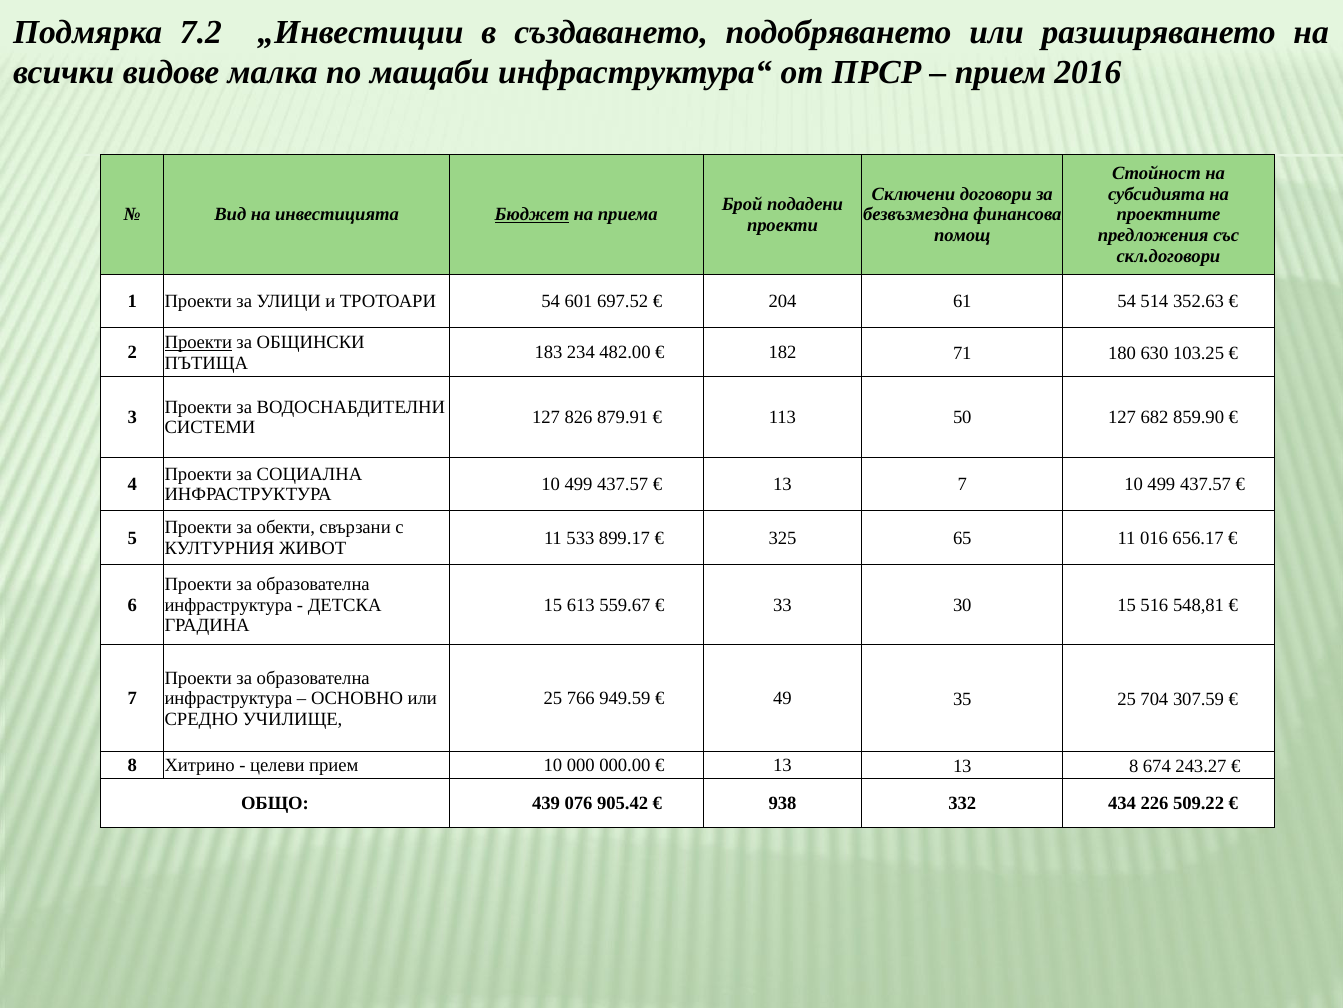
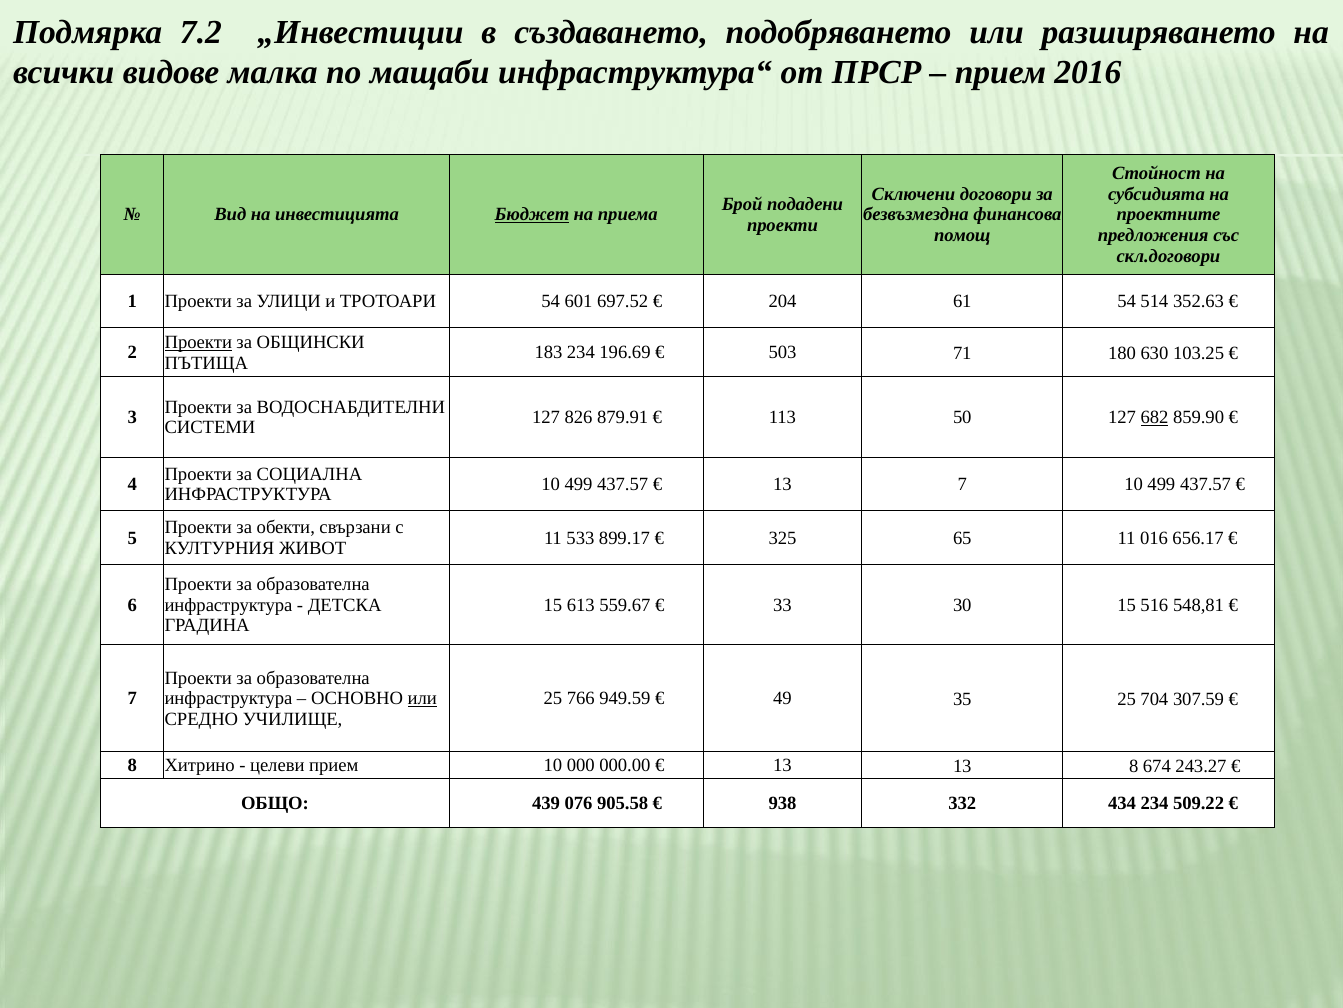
482.00: 482.00 -> 196.69 (625, 352)
182: 182 -> 503 (783, 352)
682 underline: none -> present (1155, 418)
или underline: none -> present (422, 698)
905.42: 905.42 -> 905.58 (623, 803)
434 226: 226 -> 234 (1155, 803)
